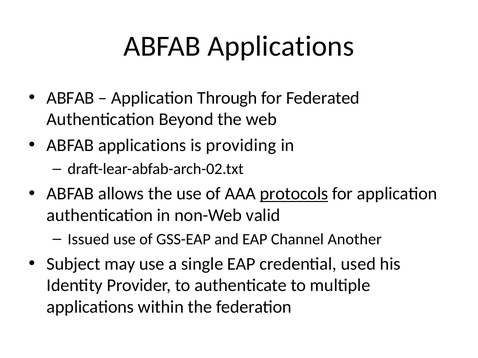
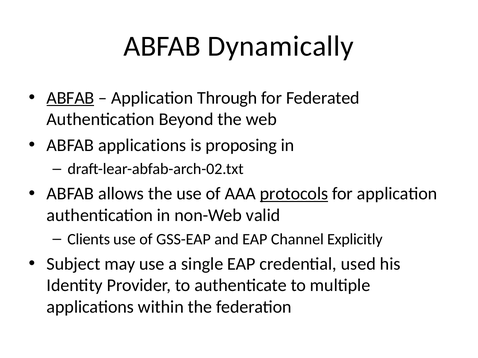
Applications: Applications -> Dynamically (281, 46)
ABFAB underline: none -> present (70, 98)
providing: providing -> proposing (241, 145)
Issued: Issued -> Clients (89, 239)
Another: Another -> Explicitly (355, 239)
